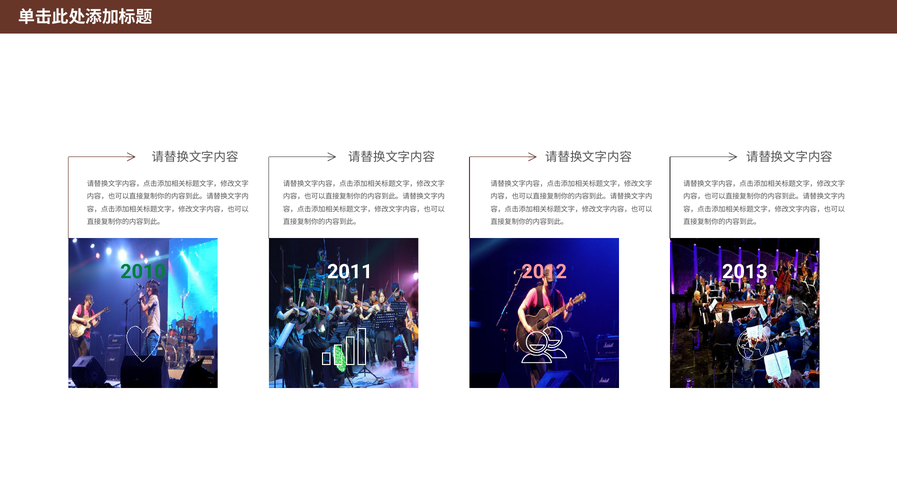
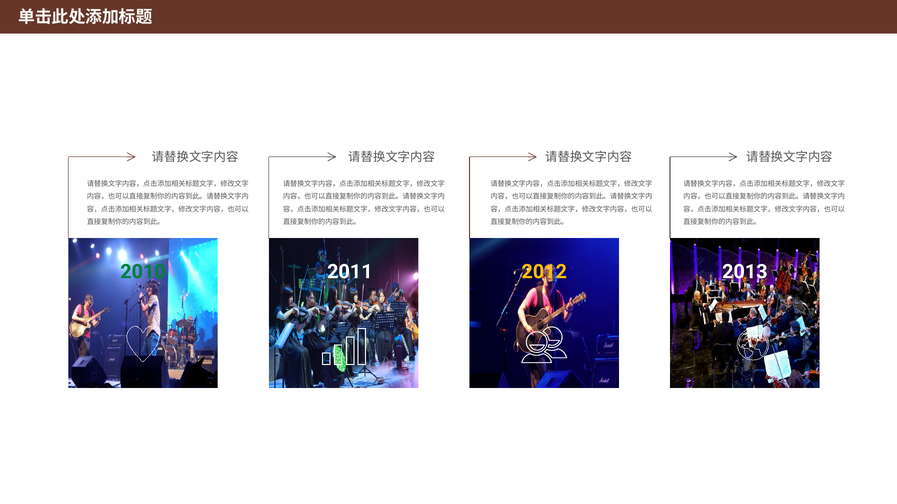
2012 colour: pink -> yellow (544, 272)
